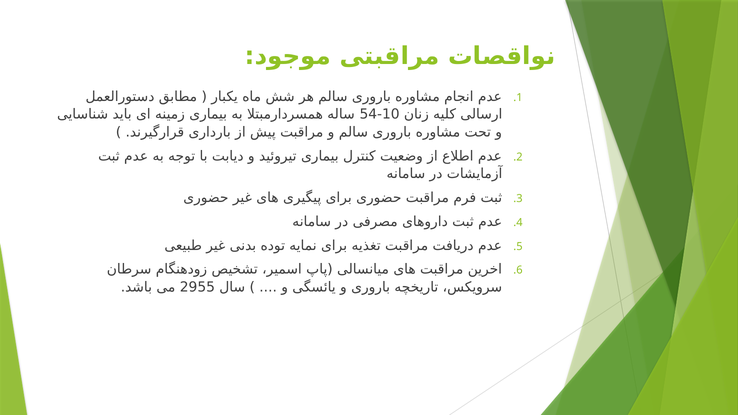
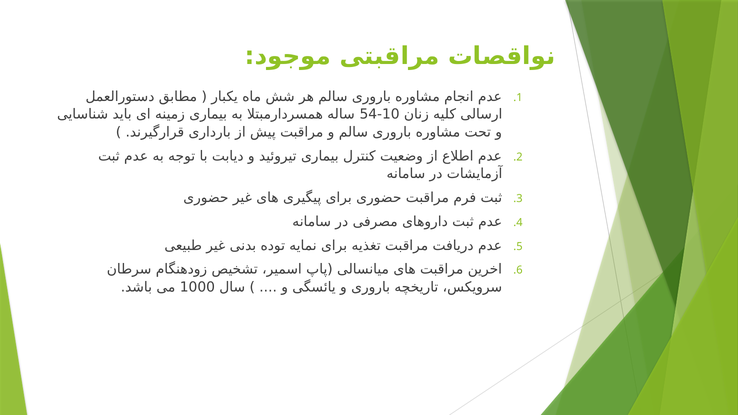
2955: 2955 -> 1000 (197, 287)
